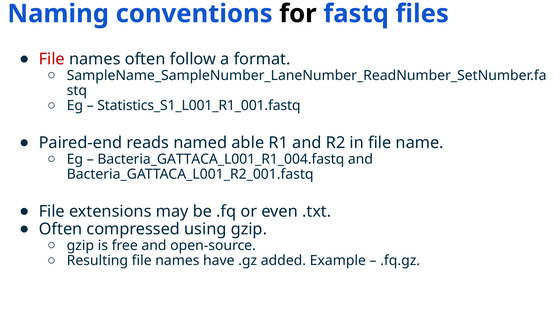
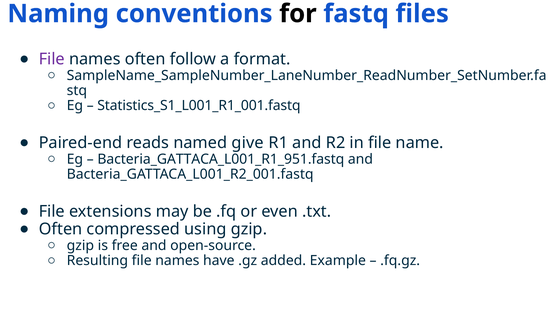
File colour: red -> purple (52, 59)
able: able -> give (248, 143)
Bacteria_GATTACA_L001_R1_004.fastq: Bacteria_GATTACA_L001_R1_004.fastq -> Bacteria_GATTACA_L001_R1_951.fastq (221, 159)
